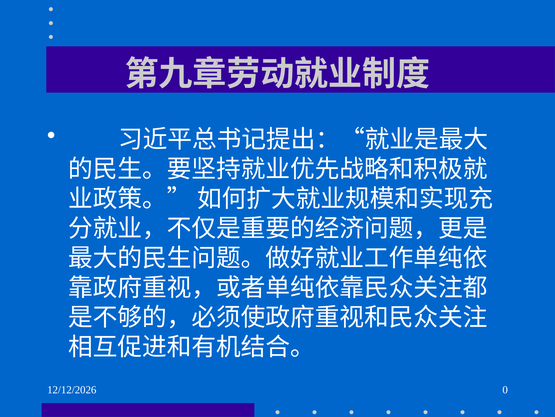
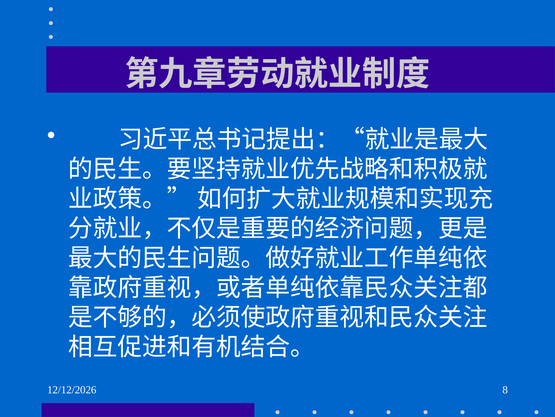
0: 0 -> 8 (505, 389)
